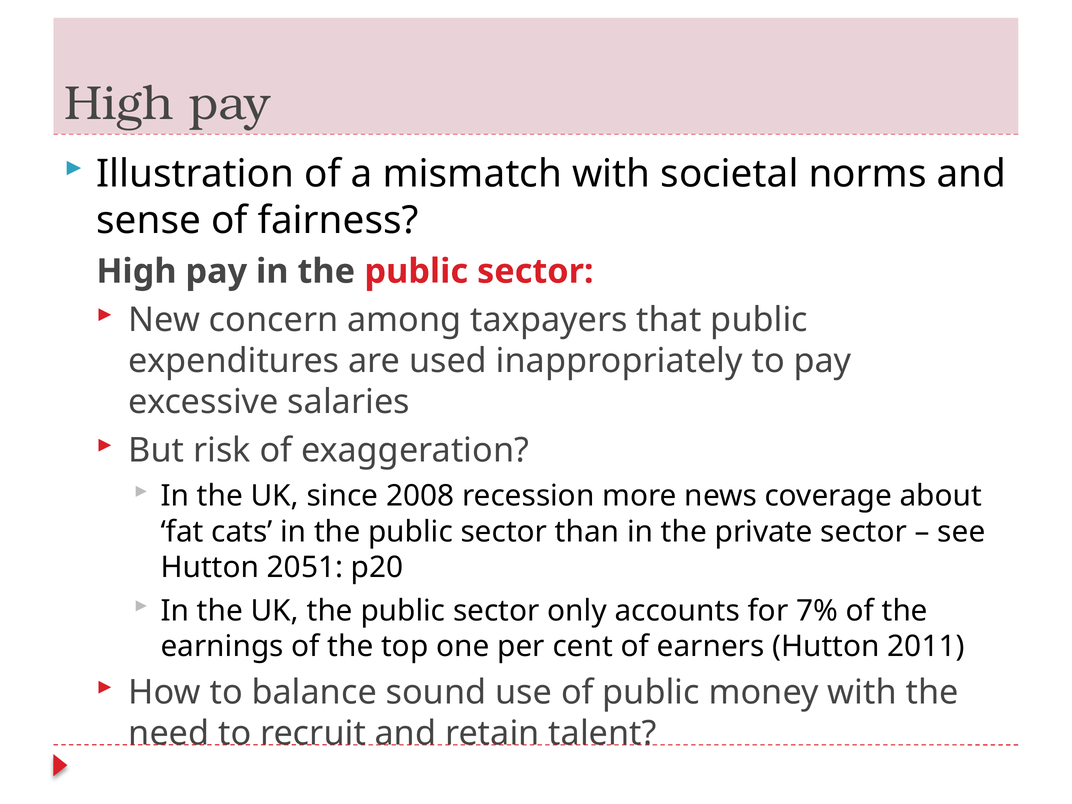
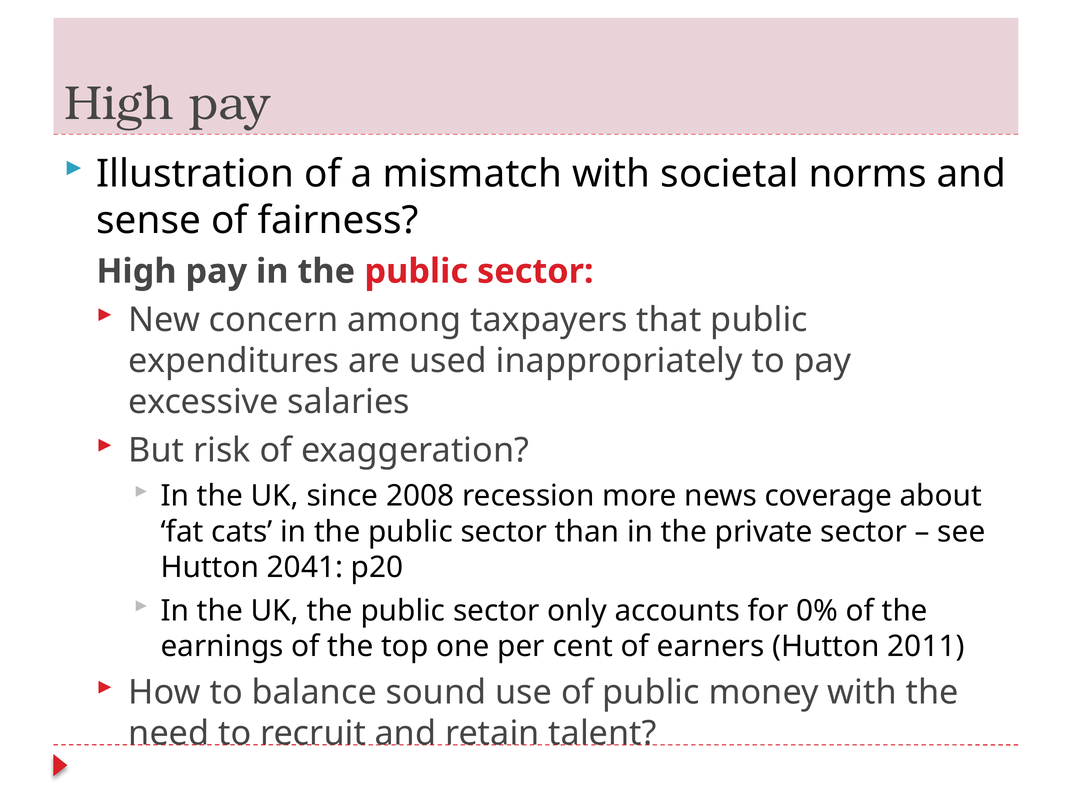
2051: 2051 -> 2041 (305, 568)
7%: 7% -> 0% (817, 611)
